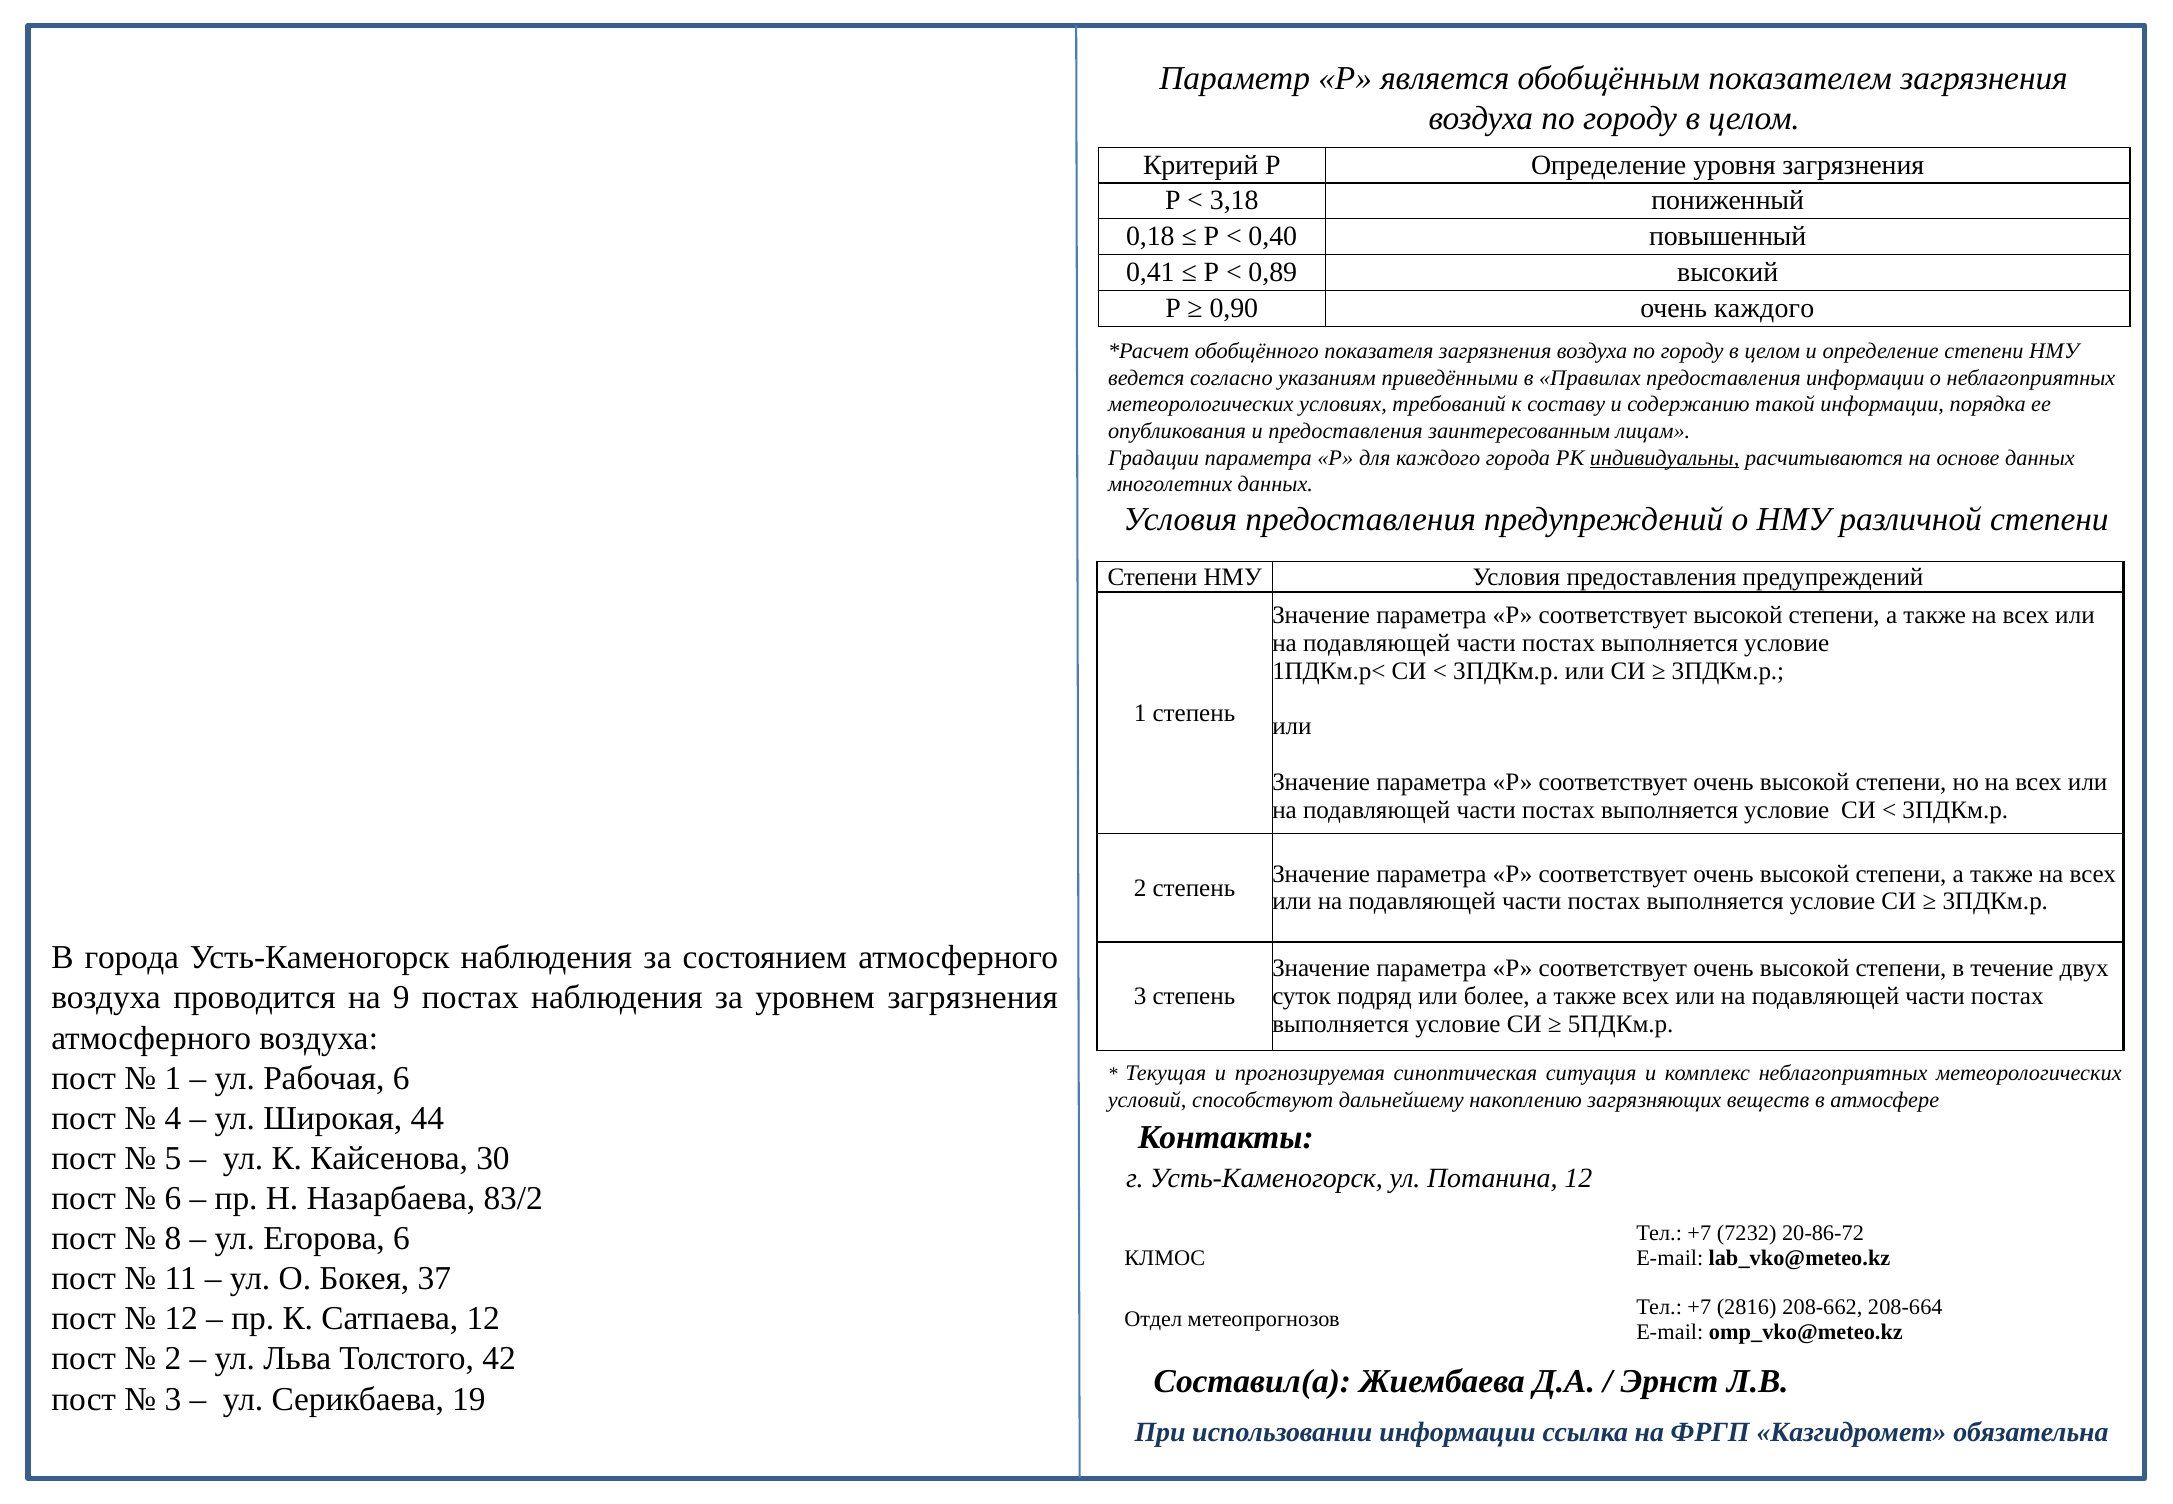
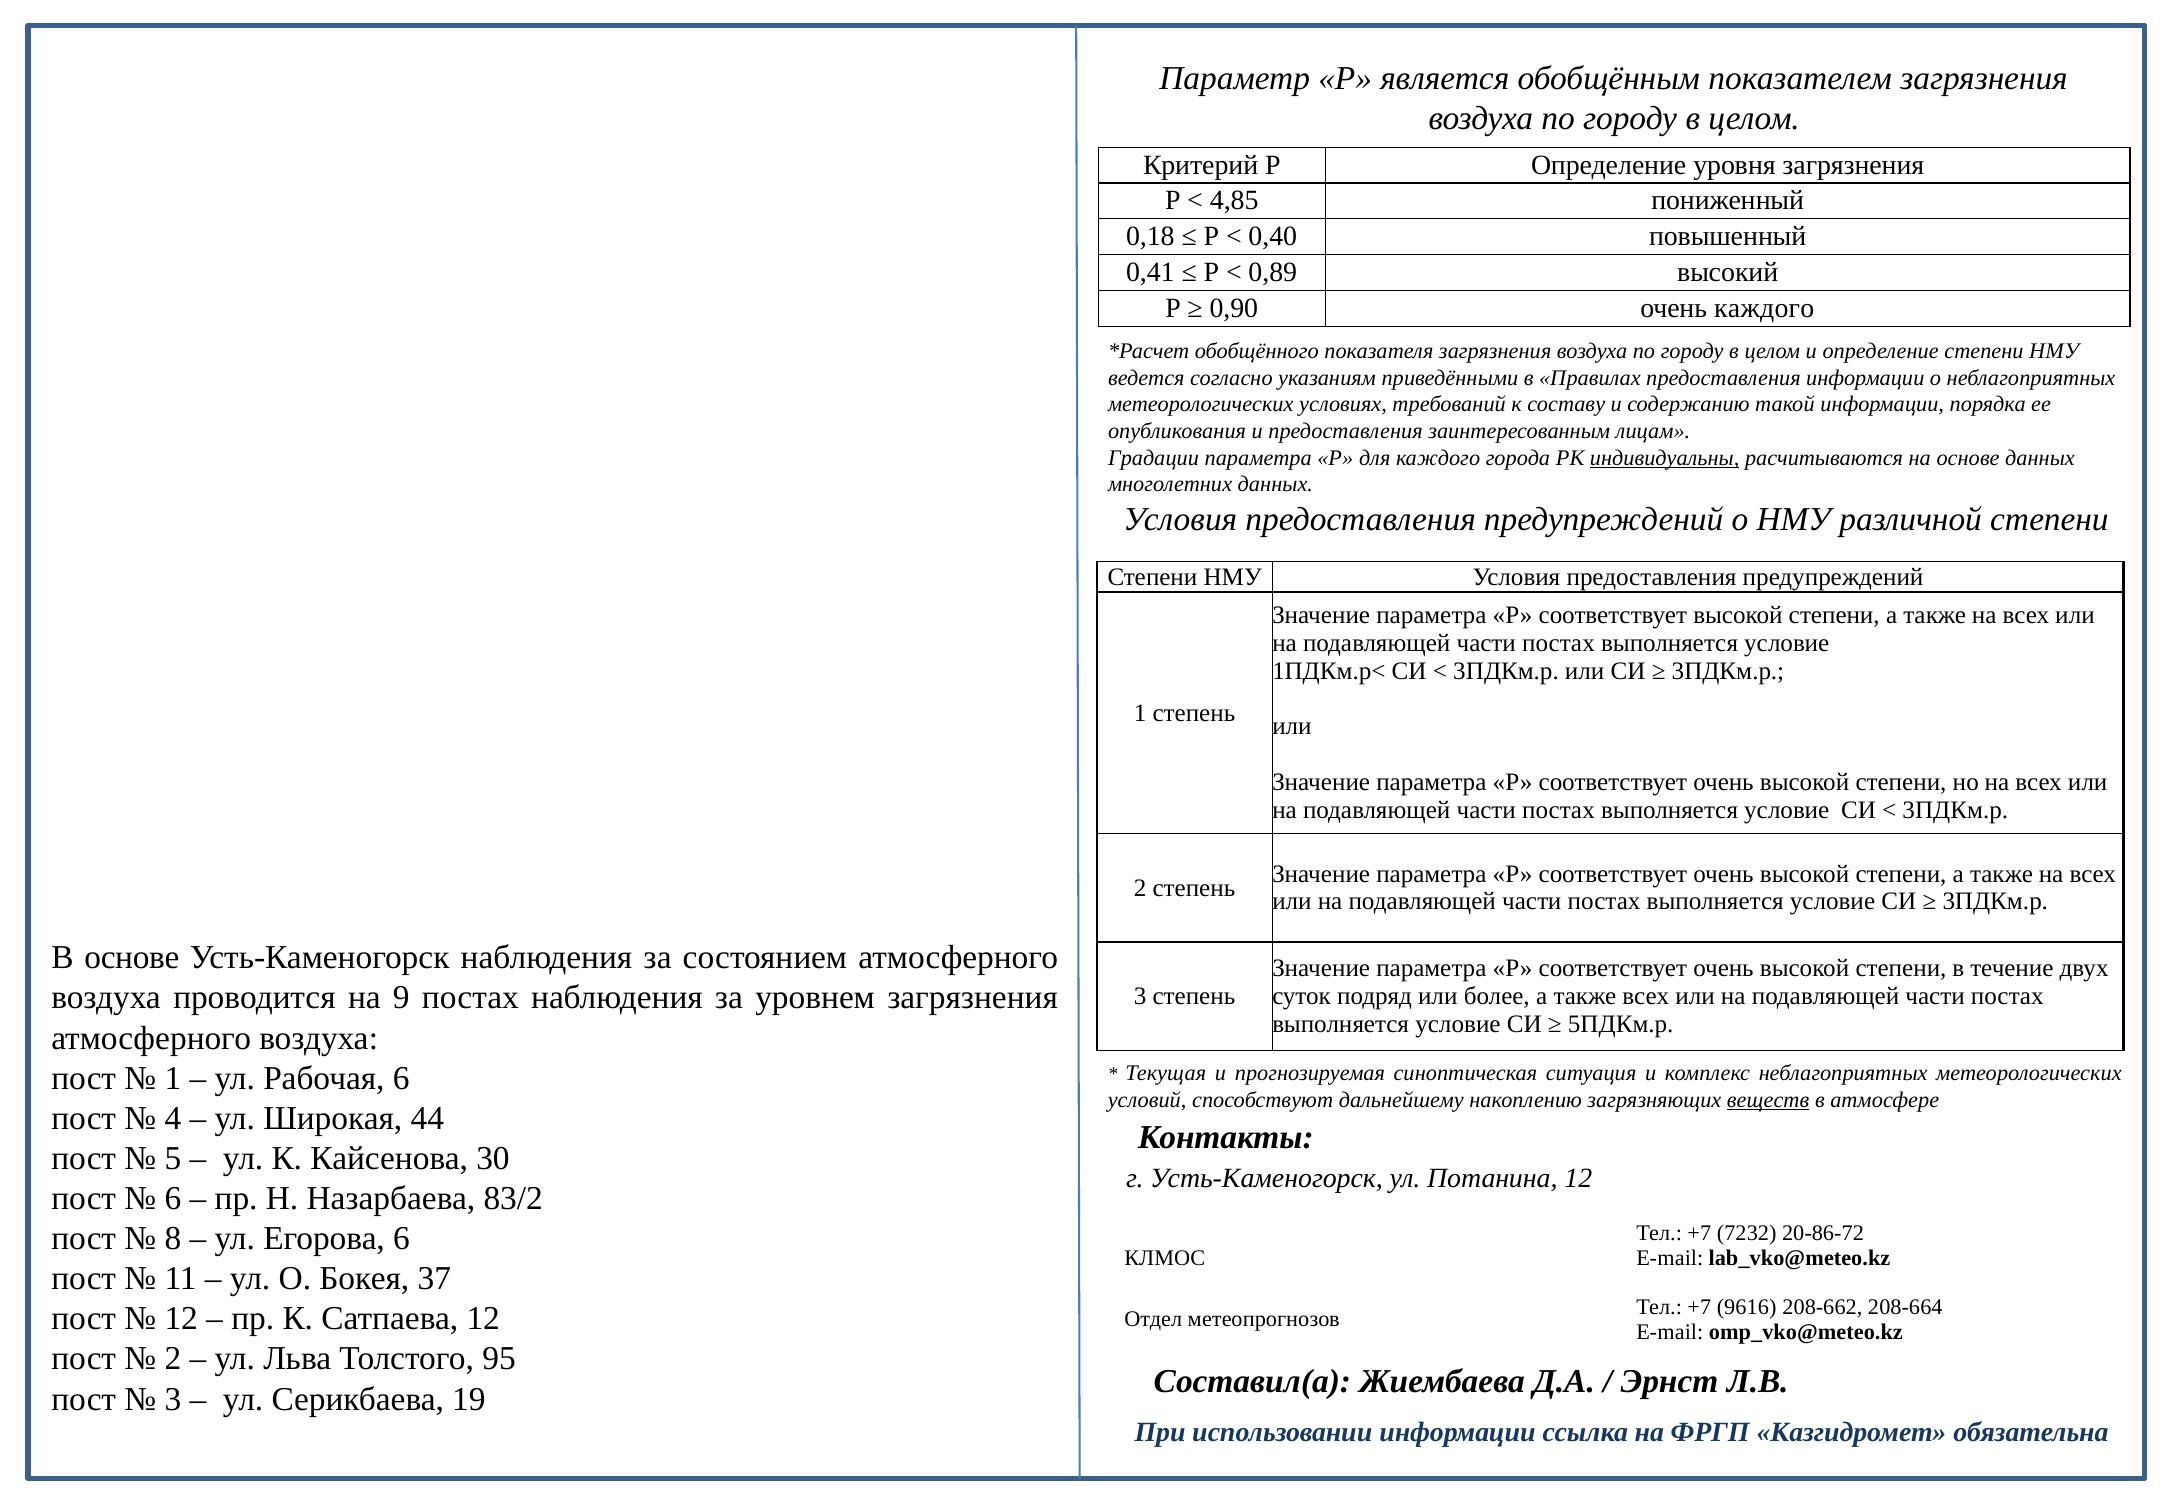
3,18: 3,18 -> 4,85 (1234, 201)
В города: города -> основе (132, 958)
веществ underline: none -> present (1768, 1100)
2816: 2816 -> 9616 (1747, 1307)
42: 42 -> 95 (499, 1359)
